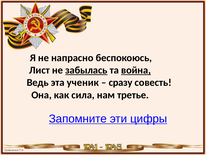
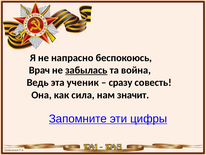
Лист: Лист -> Врач (39, 70)
война underline: present -> none (136, 70)
третье: третье -> значит (133, 95)
